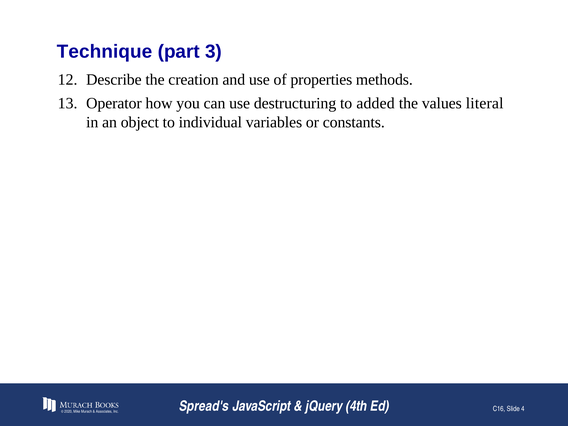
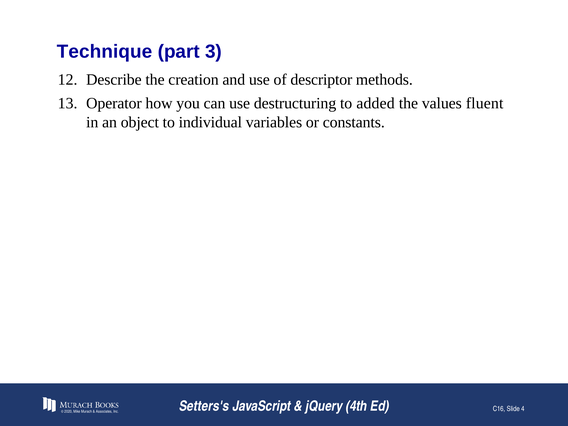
properties: properties -> descriptor (321, 80)
literal: literal -> fluent (485, 103)
Spread's: Spread's -> Setters's (204, 406)
